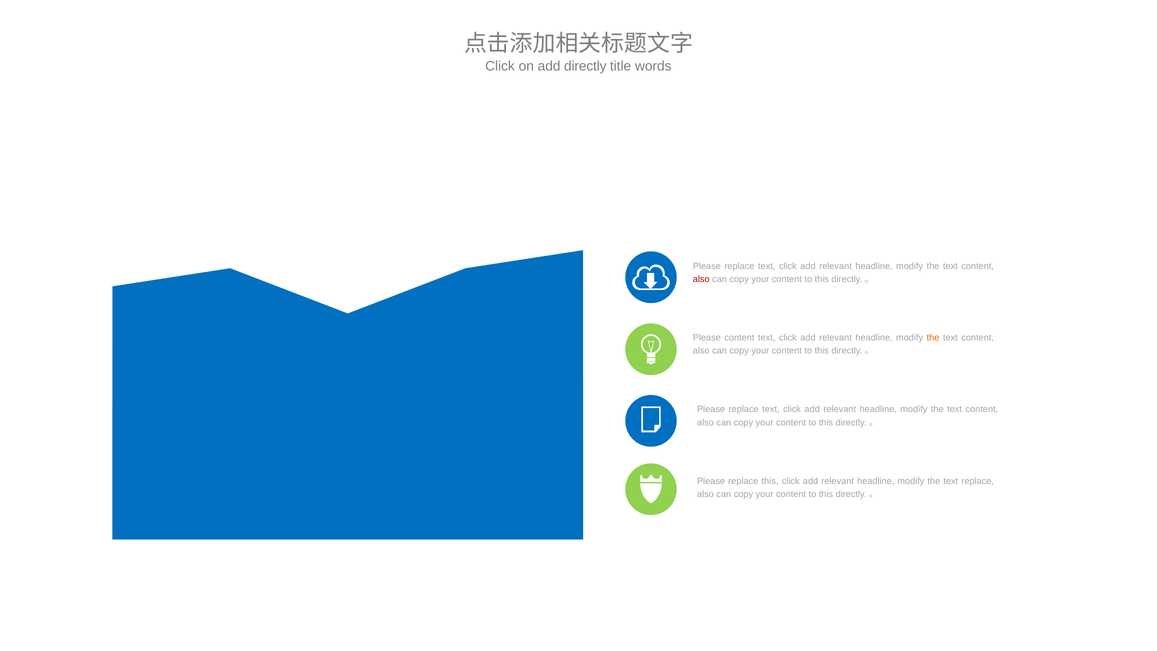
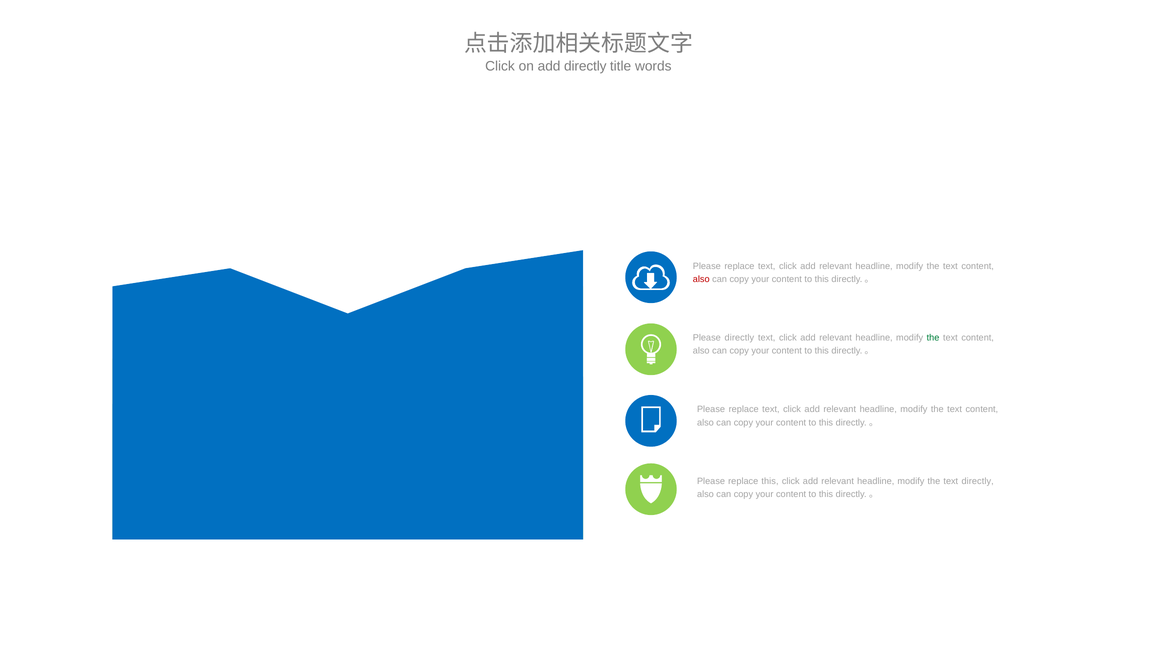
Please content: content -> directly (739, 338)
the colour: orange -> green (933, 338)
text replace: replace -> directly (978, 481)
